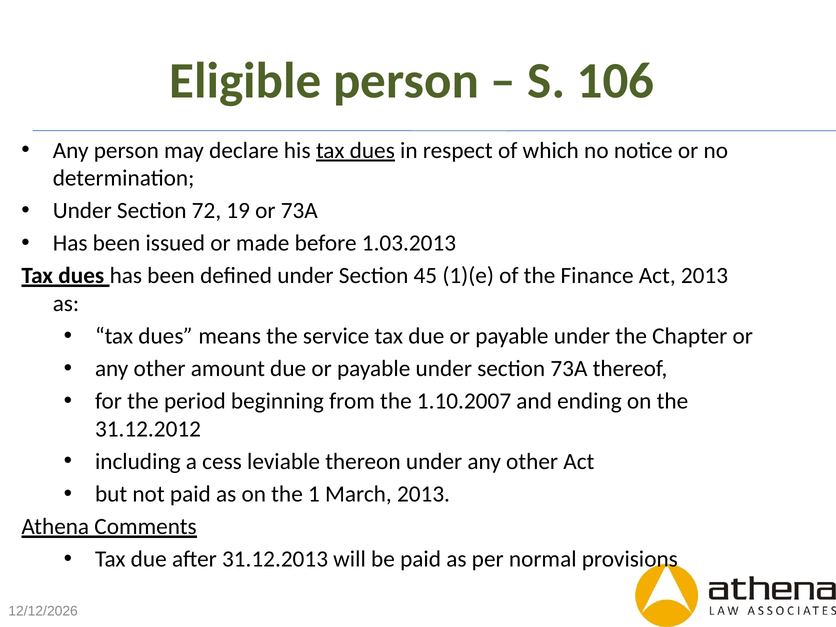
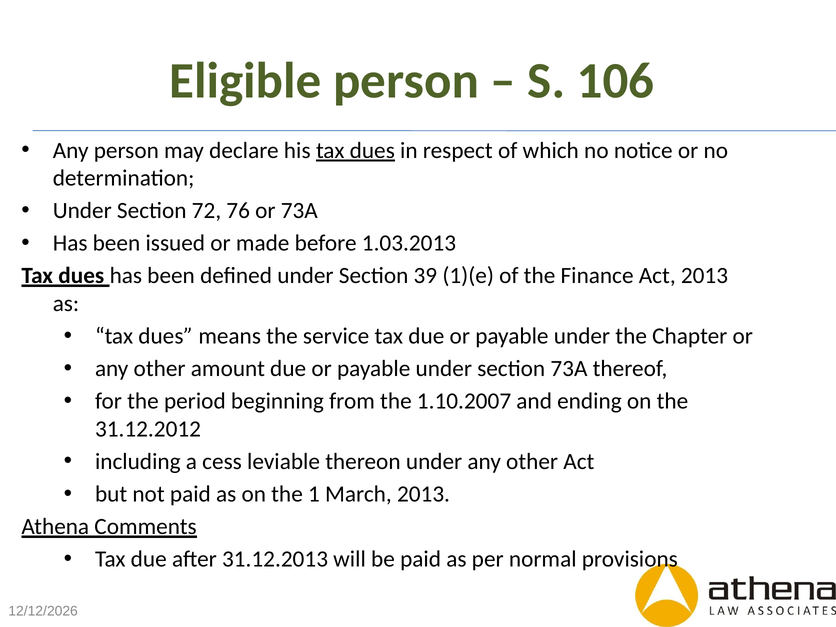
19: 19 -> 76 (238, 211)
45: 45 -> 39 (425, 276)
